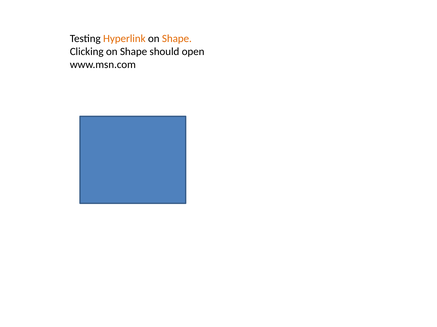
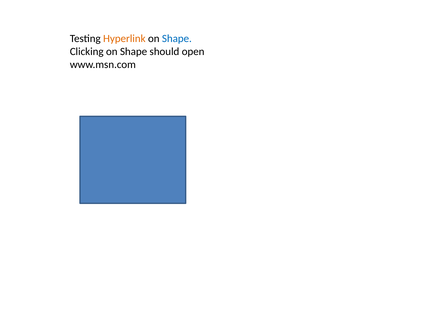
Shape colour: orange -> blue (177, 39)
